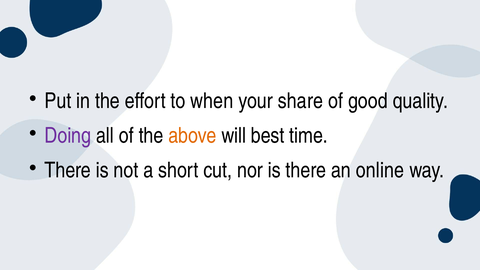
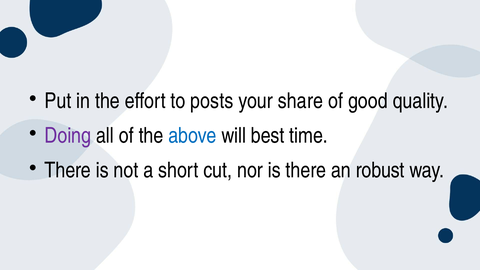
when: when -> posts (212, 101)
above colour: orange -> blue (192, 136)
online: online -> robust (380, 170)
